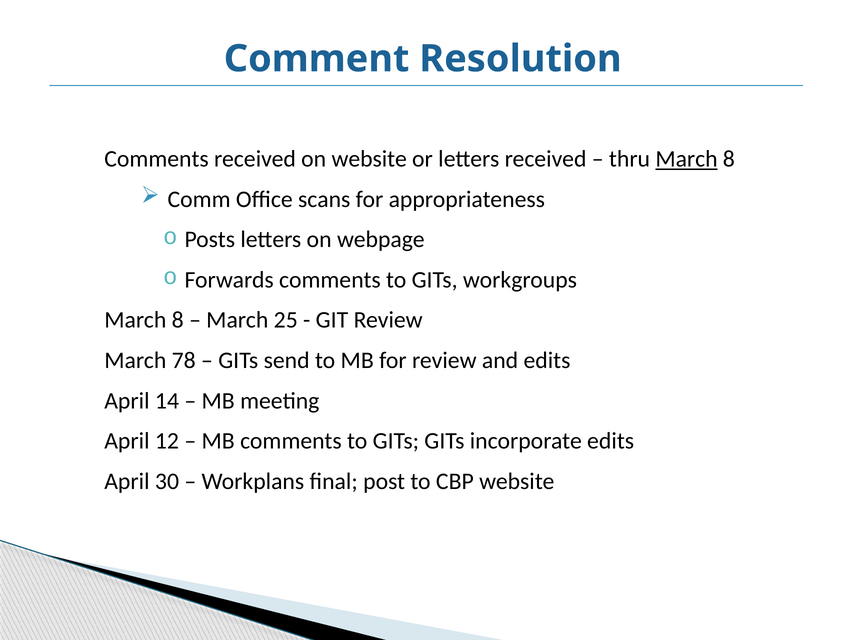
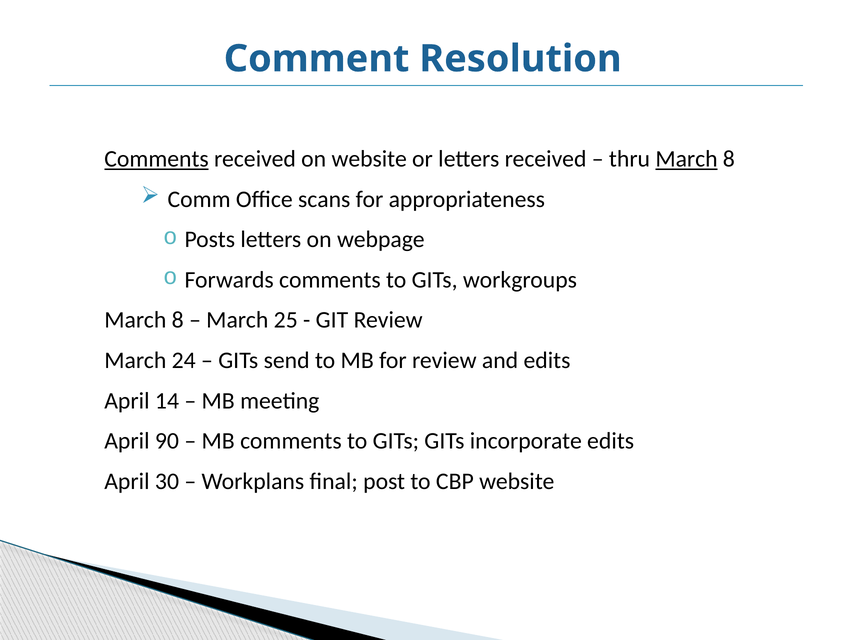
Comments underline: none -> present (157, 159)
78: 78 -> 24 (184, 360)
12: 12 -> 90 (167, 441)
